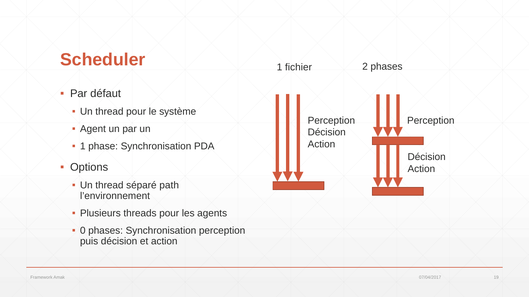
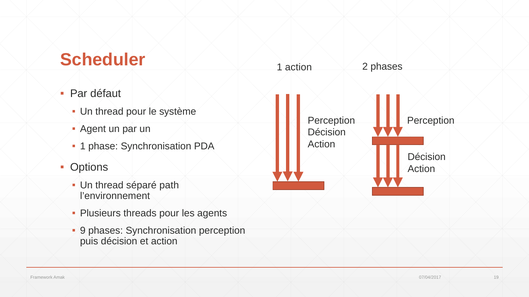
1 fichier: fichier -> action (298, 67)
0: 0 -> 9 (83, 231)
